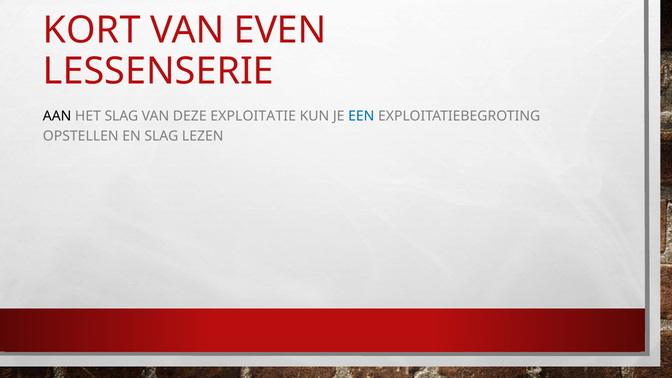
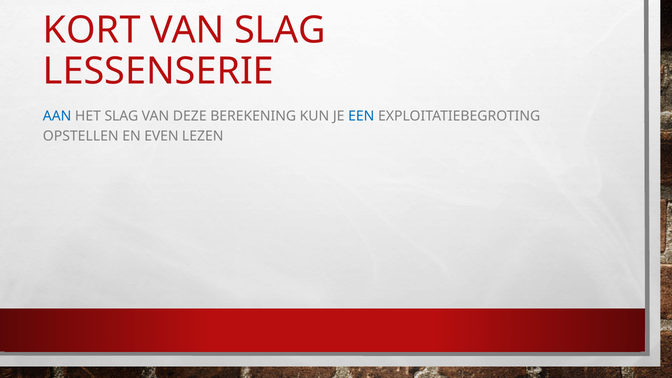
VAN EVEN: EVEN -> SLAG (280, 30)
AAN colour: black -> blue (57, 116)
EXPLOITATIE: EXPLOITATIE -> BEREKENING (253, 116)
EN SLAG: SLAG -> EVEN (161, 136)
